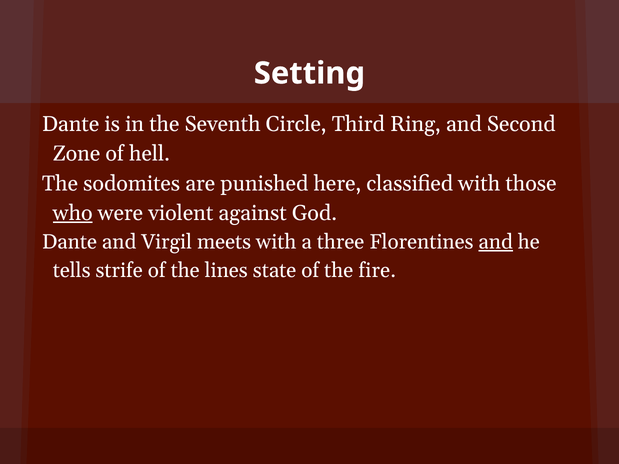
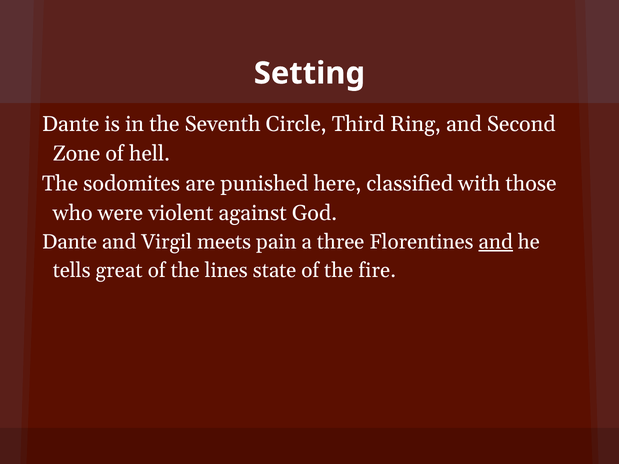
who underline: present -> none (73, 213)
meets with: with -> pain (276, 242)
strife: strife -> great (119, 271)
